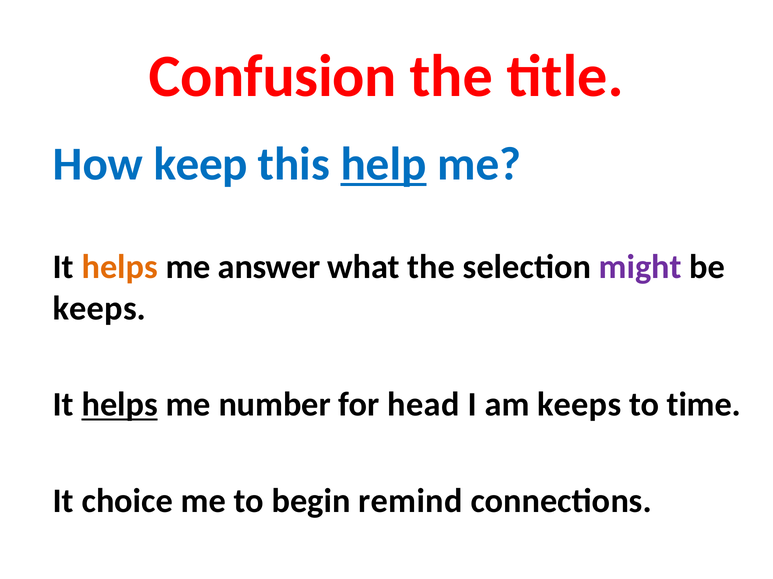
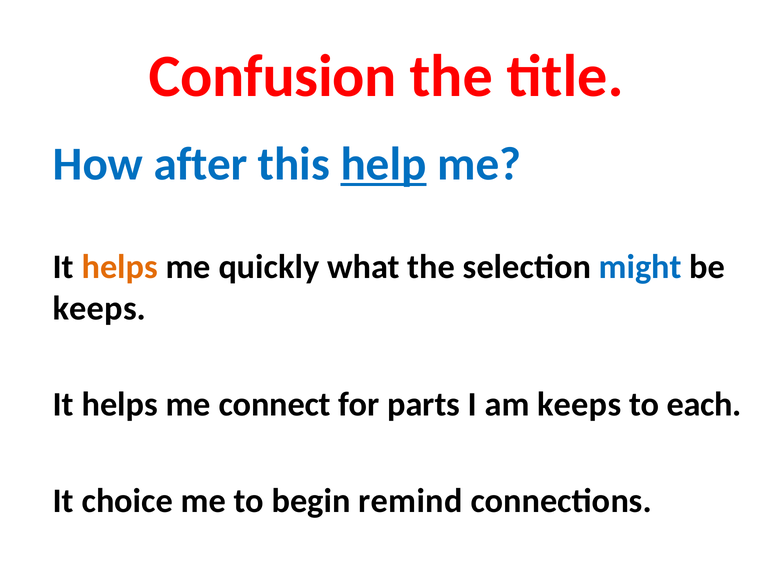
keep: keep -> after (201, 164)
answer: answer -> quickly (269, 268)
might colour: purple -> blue (640, 268)
helps underline: present -> none (120, 405)
number: number -> connect (275, 405)
head: head -> parts (424, 405)
time: time -> each (704, 405)
